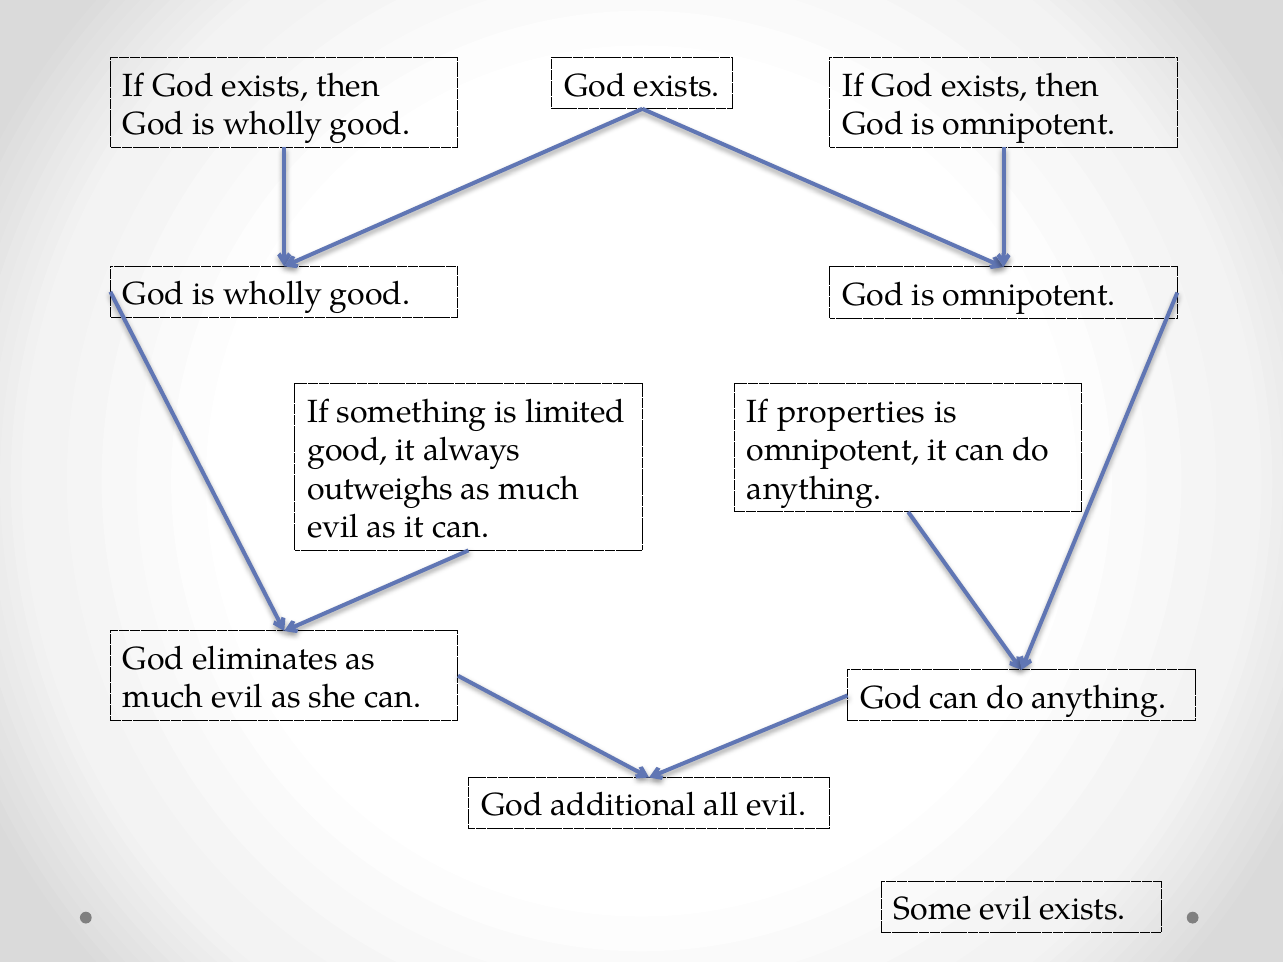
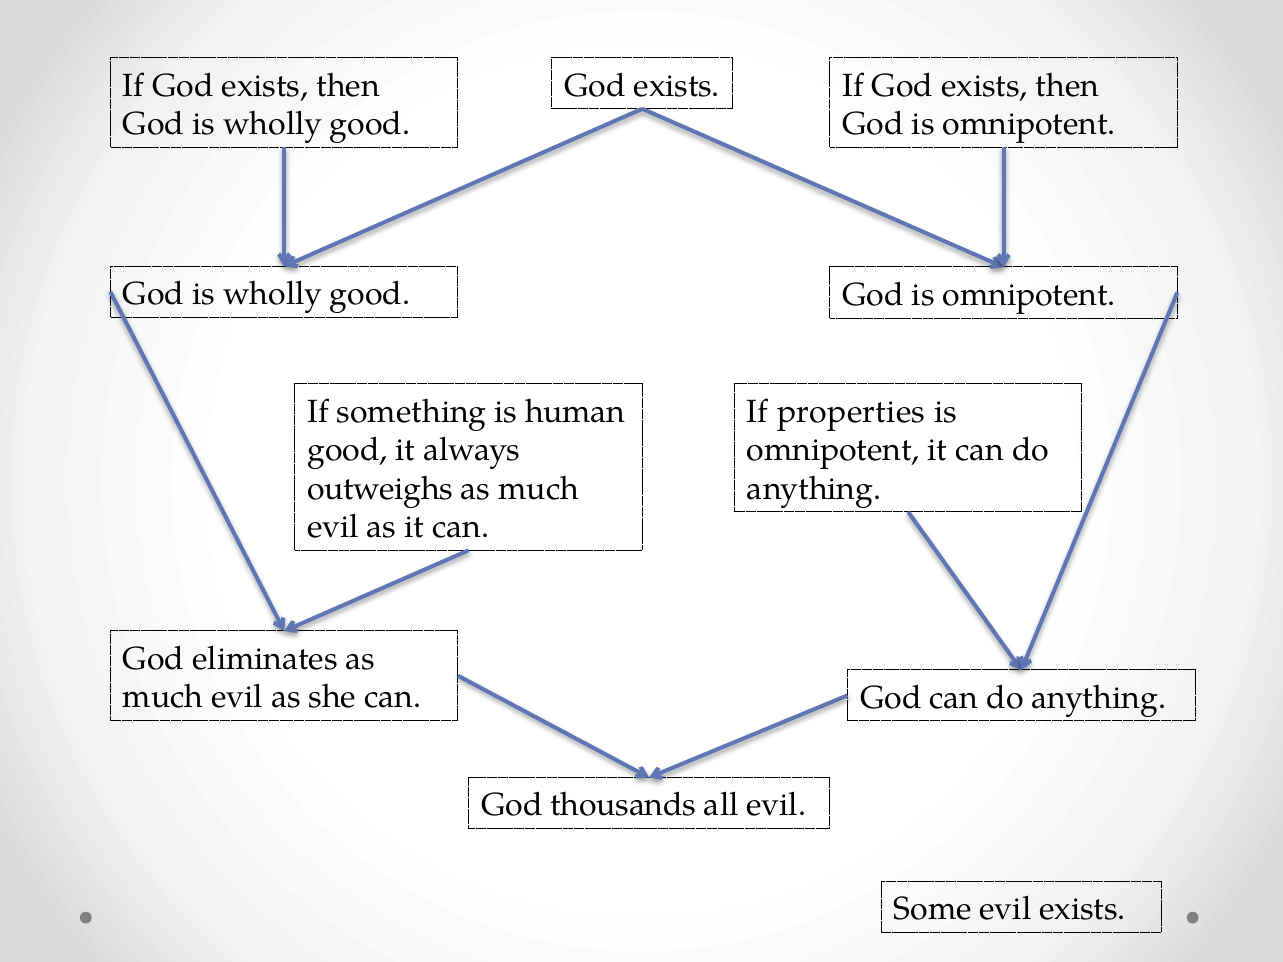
limited: limited -> human (575, 412)
additional: additional -> thousands (623, 805)
